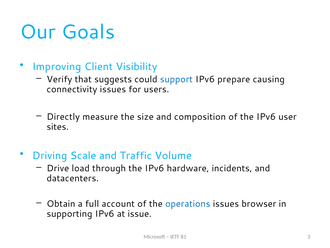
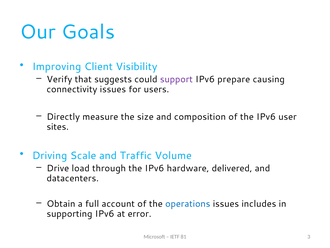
support colour: blue -> purple (176, 79)
incidents: incidents -> delivered (232, 168)
browser: browser -> includes (259, 203)
issue: issue -> error (140, 213)
